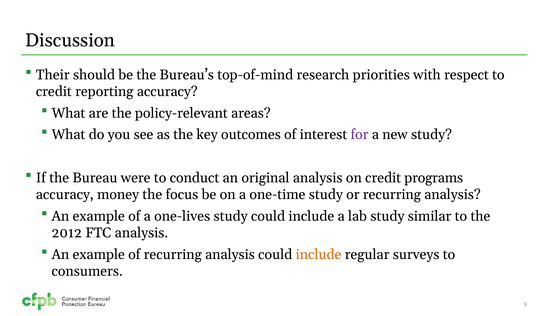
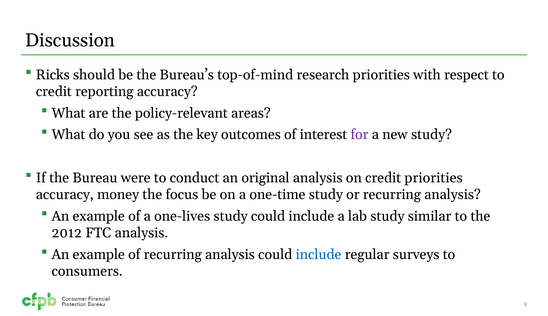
Their: Their -> Ricks (53, 75)
credit programs: programs -> priorities (434, 178)
include colour: orange -> blue (319, 255)
